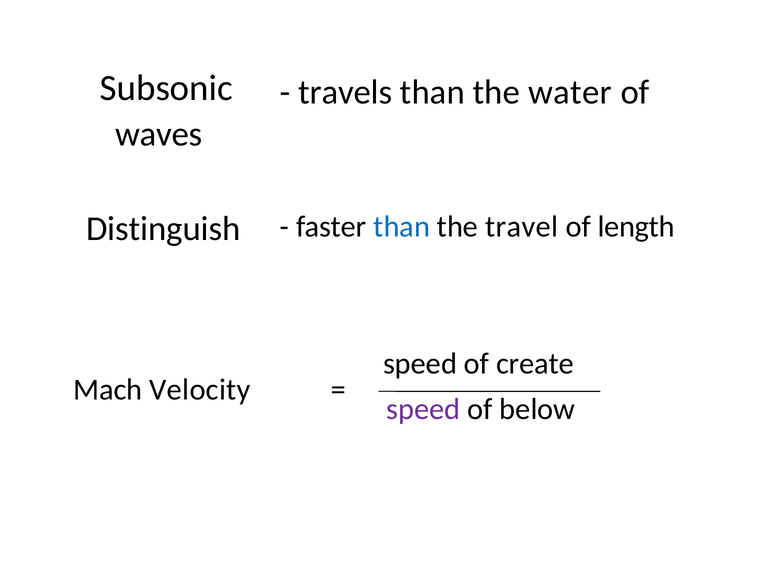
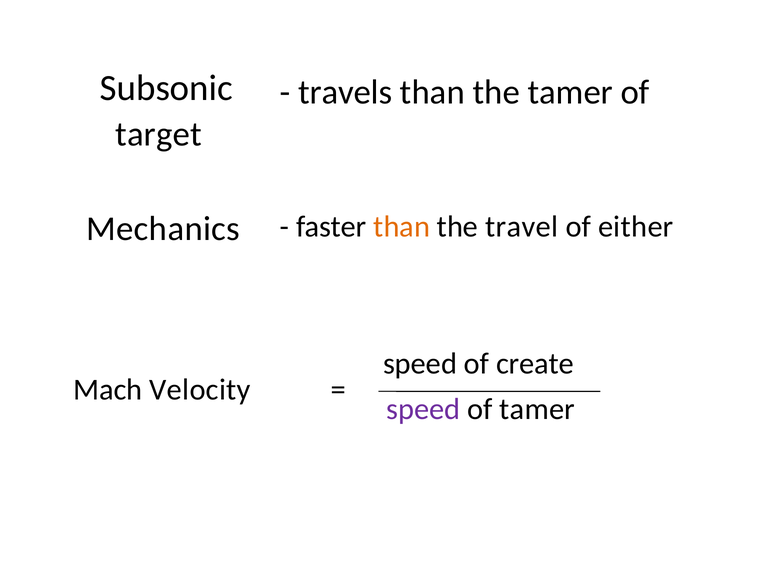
the water: water -> tamer (570, 92)
waves: waves -> target (159, 134)
Distinguish: Distinguish -> Mechanics (163, 229)
than colour: blue -> orange (402, 227)
length: length -> either (636, 227)
of below: below -> tamer (537, 409)
